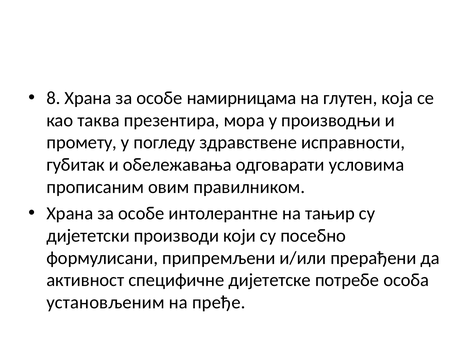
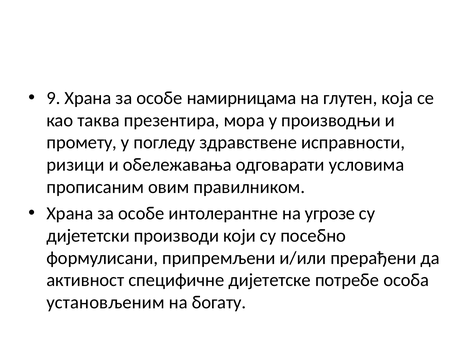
8: 8 -> 9 (53, 98)
губитак: губитак -> ризици (75, 165)
тањир: тањир -> угрозе (330, 213)
пређе: пређе -> богату (219, 302)
